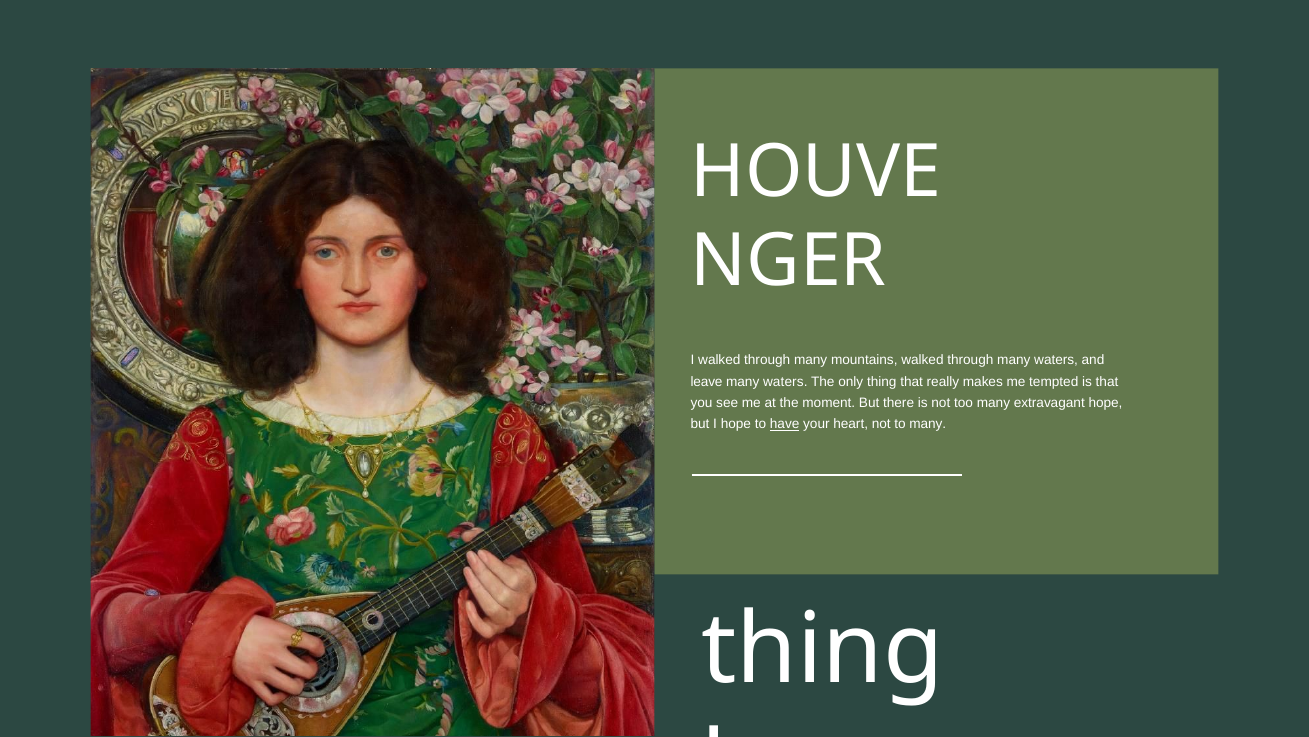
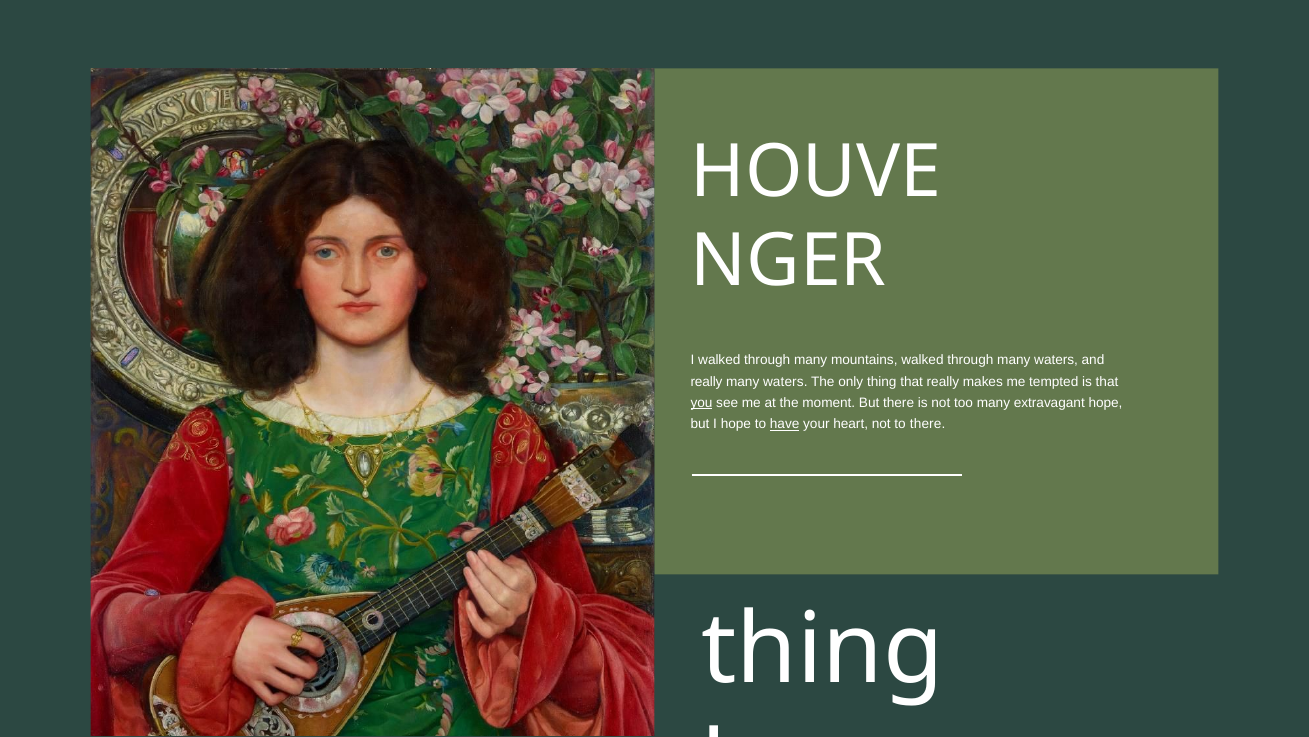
leave: leave -> really (707, 381)
you underline: none -> present (702, 403)
to many: many -> there (928, 424)
